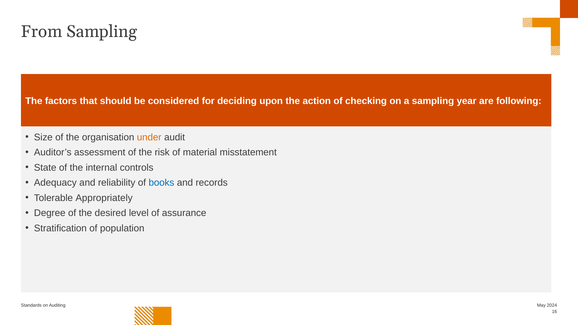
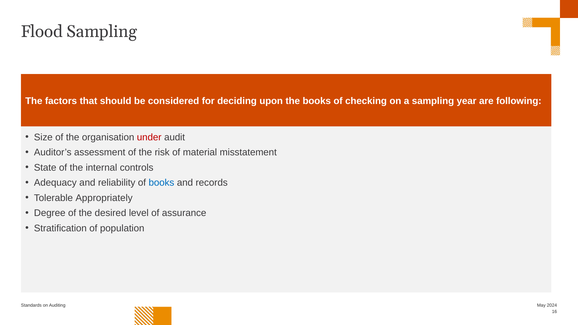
From: From -> Flood (42, 32)
the action: action -> books (317, 101)
under colour: orange -> red (149, 137)
